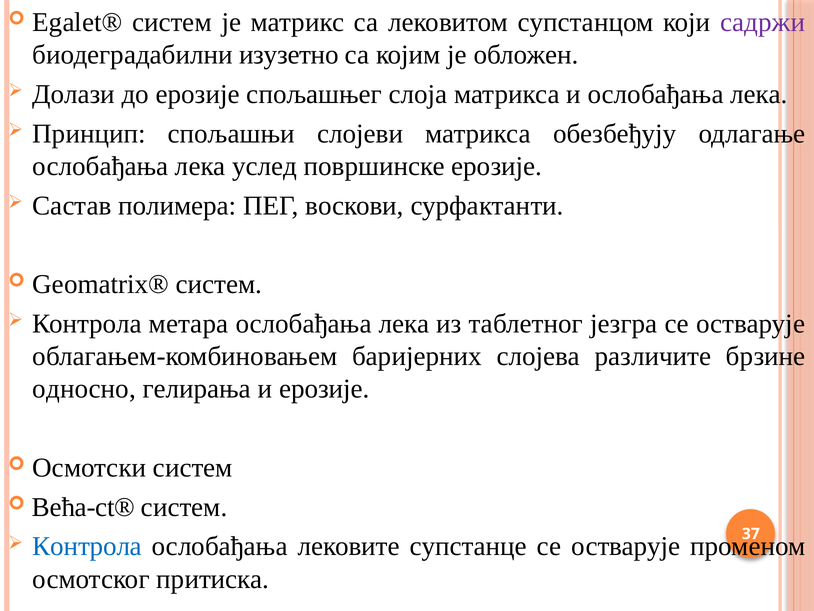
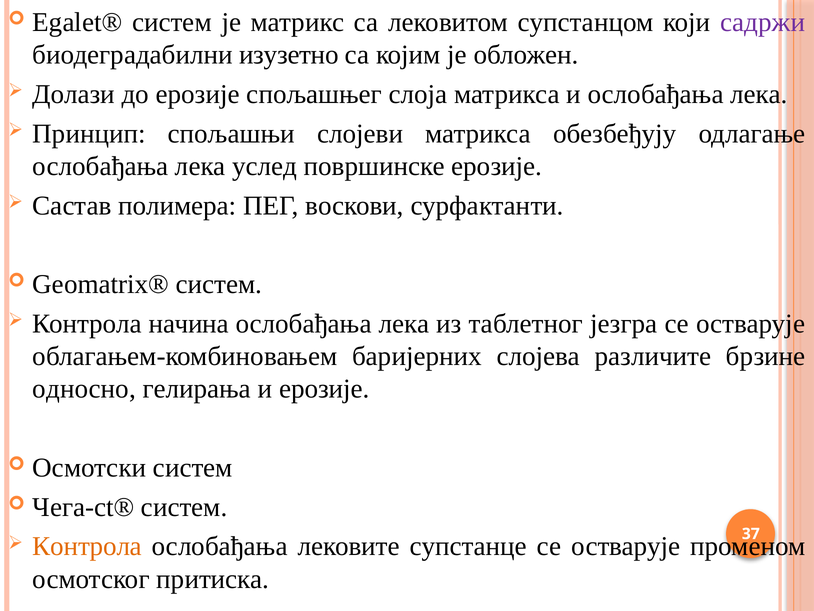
метара: метара -> начина (189, 324)
Већа-ct®: Већа-ct® -> Чега-ct® (83, 507)
Контрола colour: blue -> orange (87, 546)
